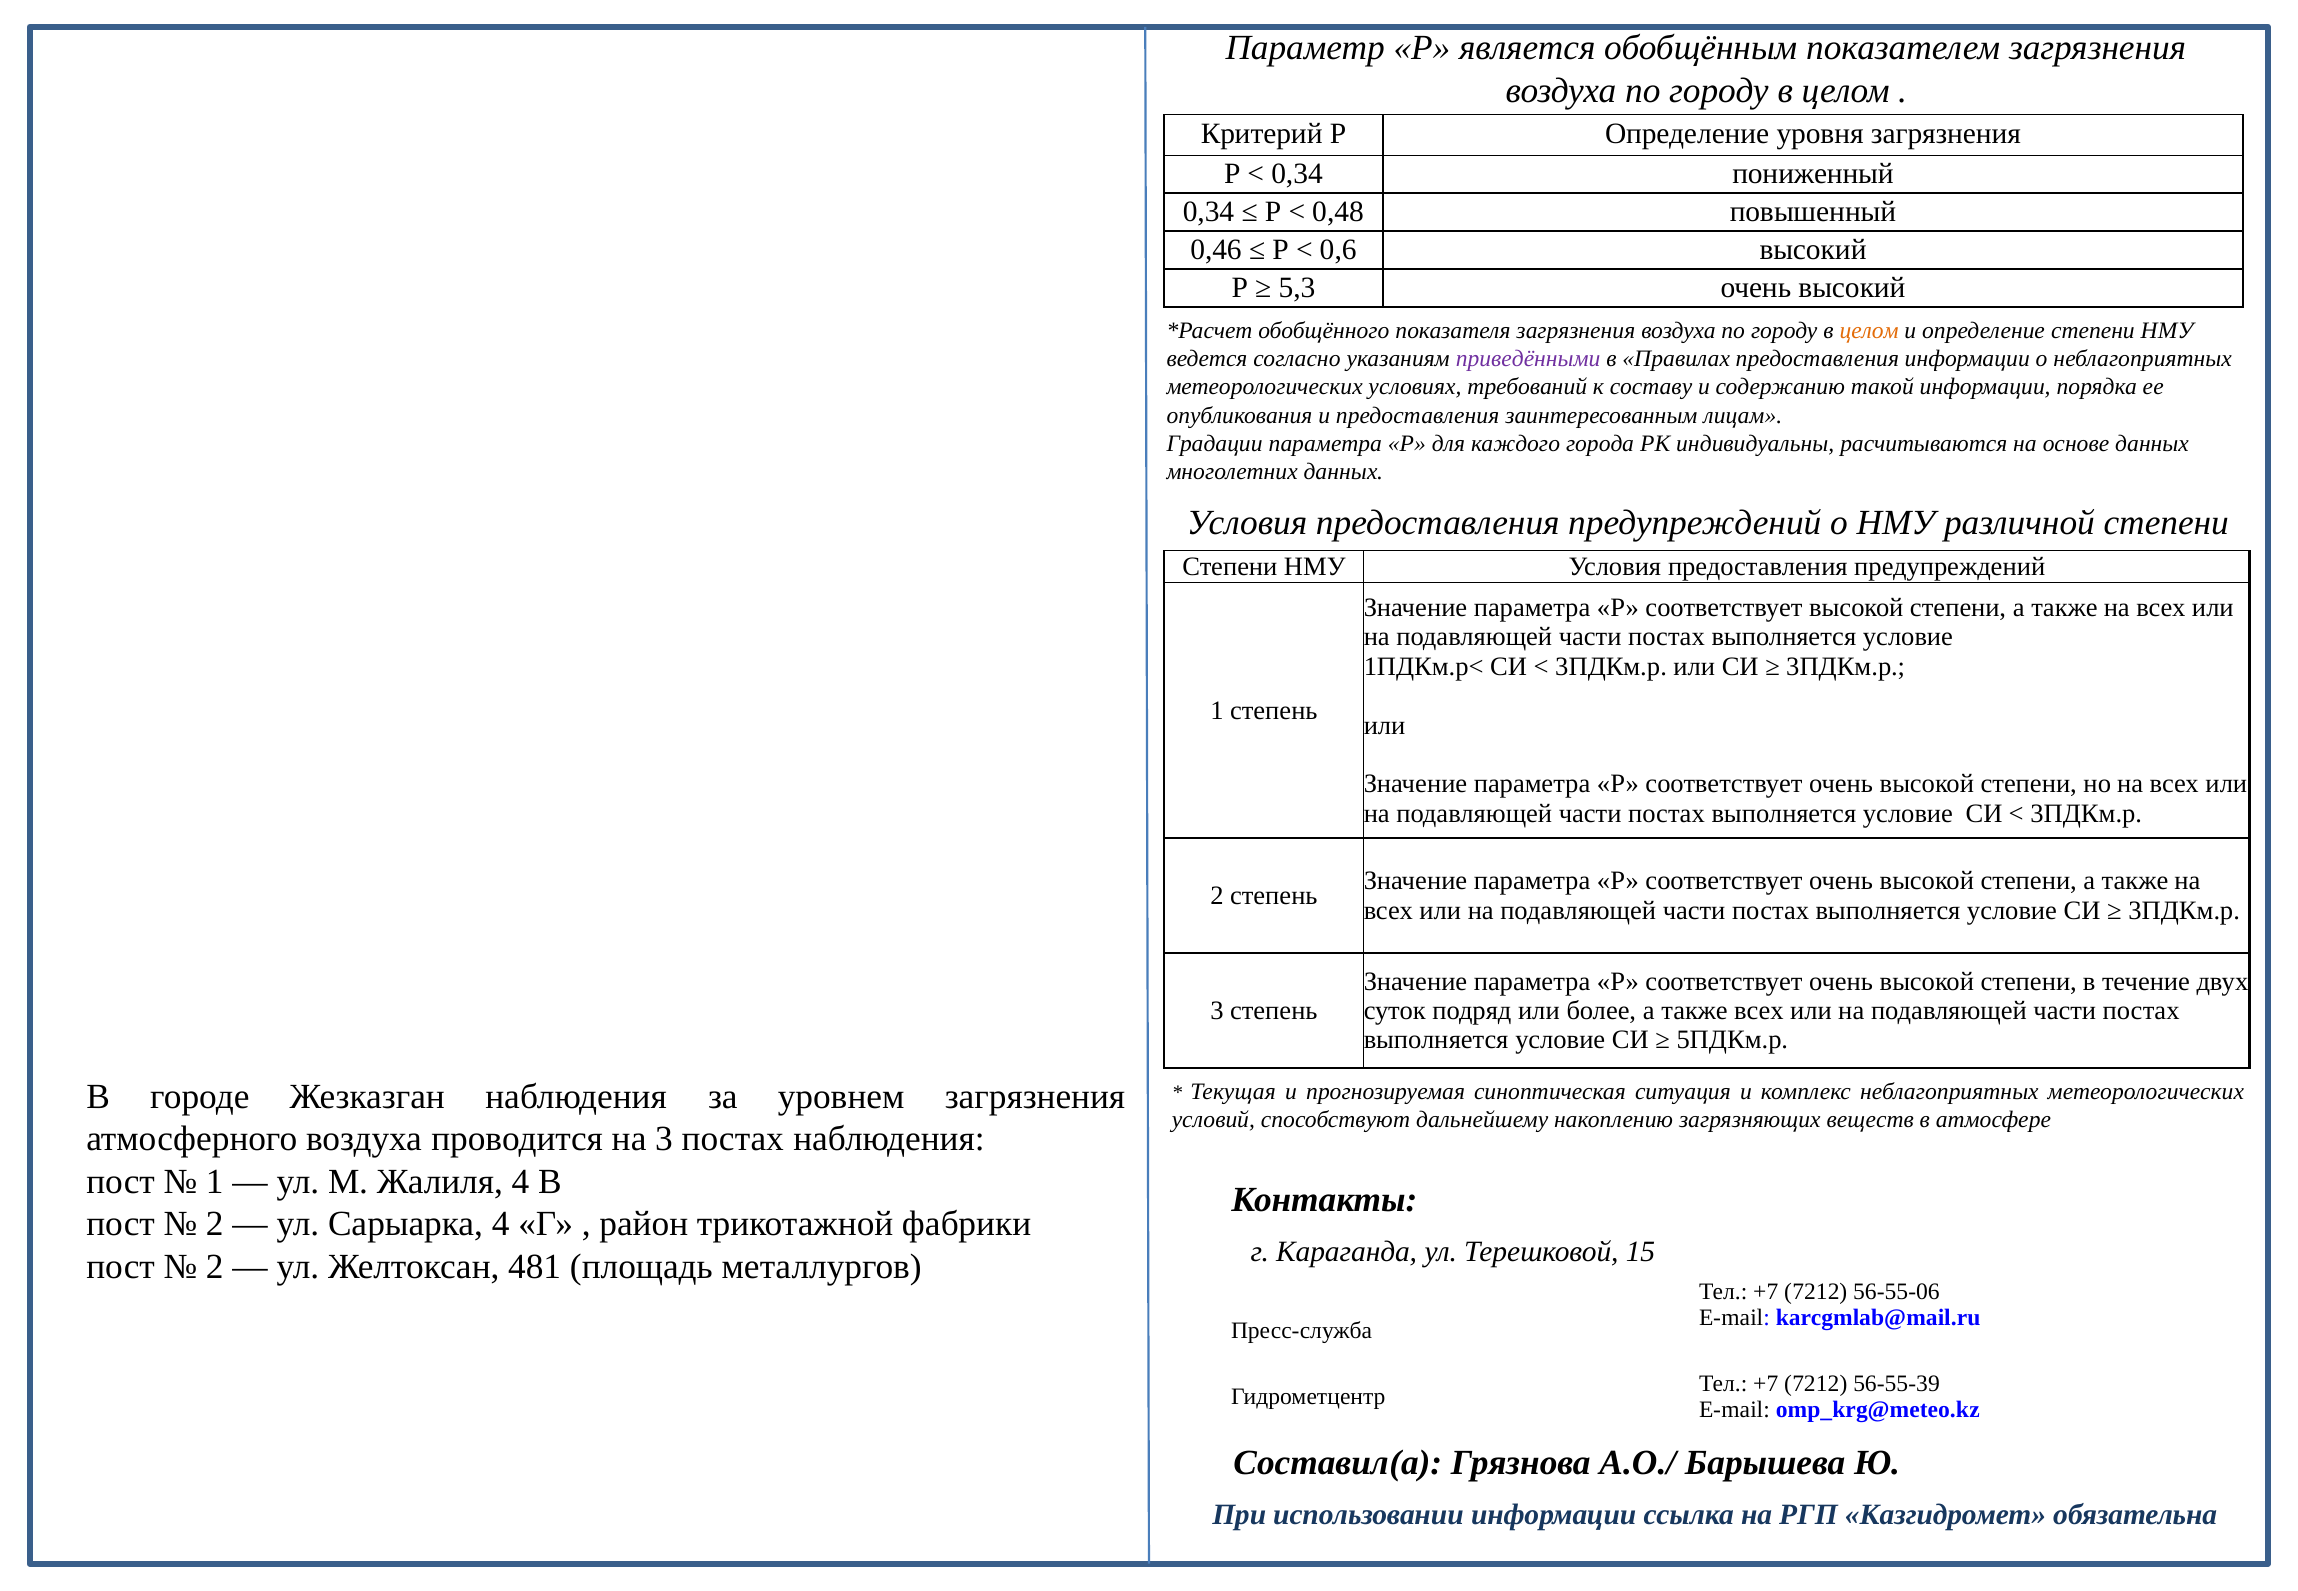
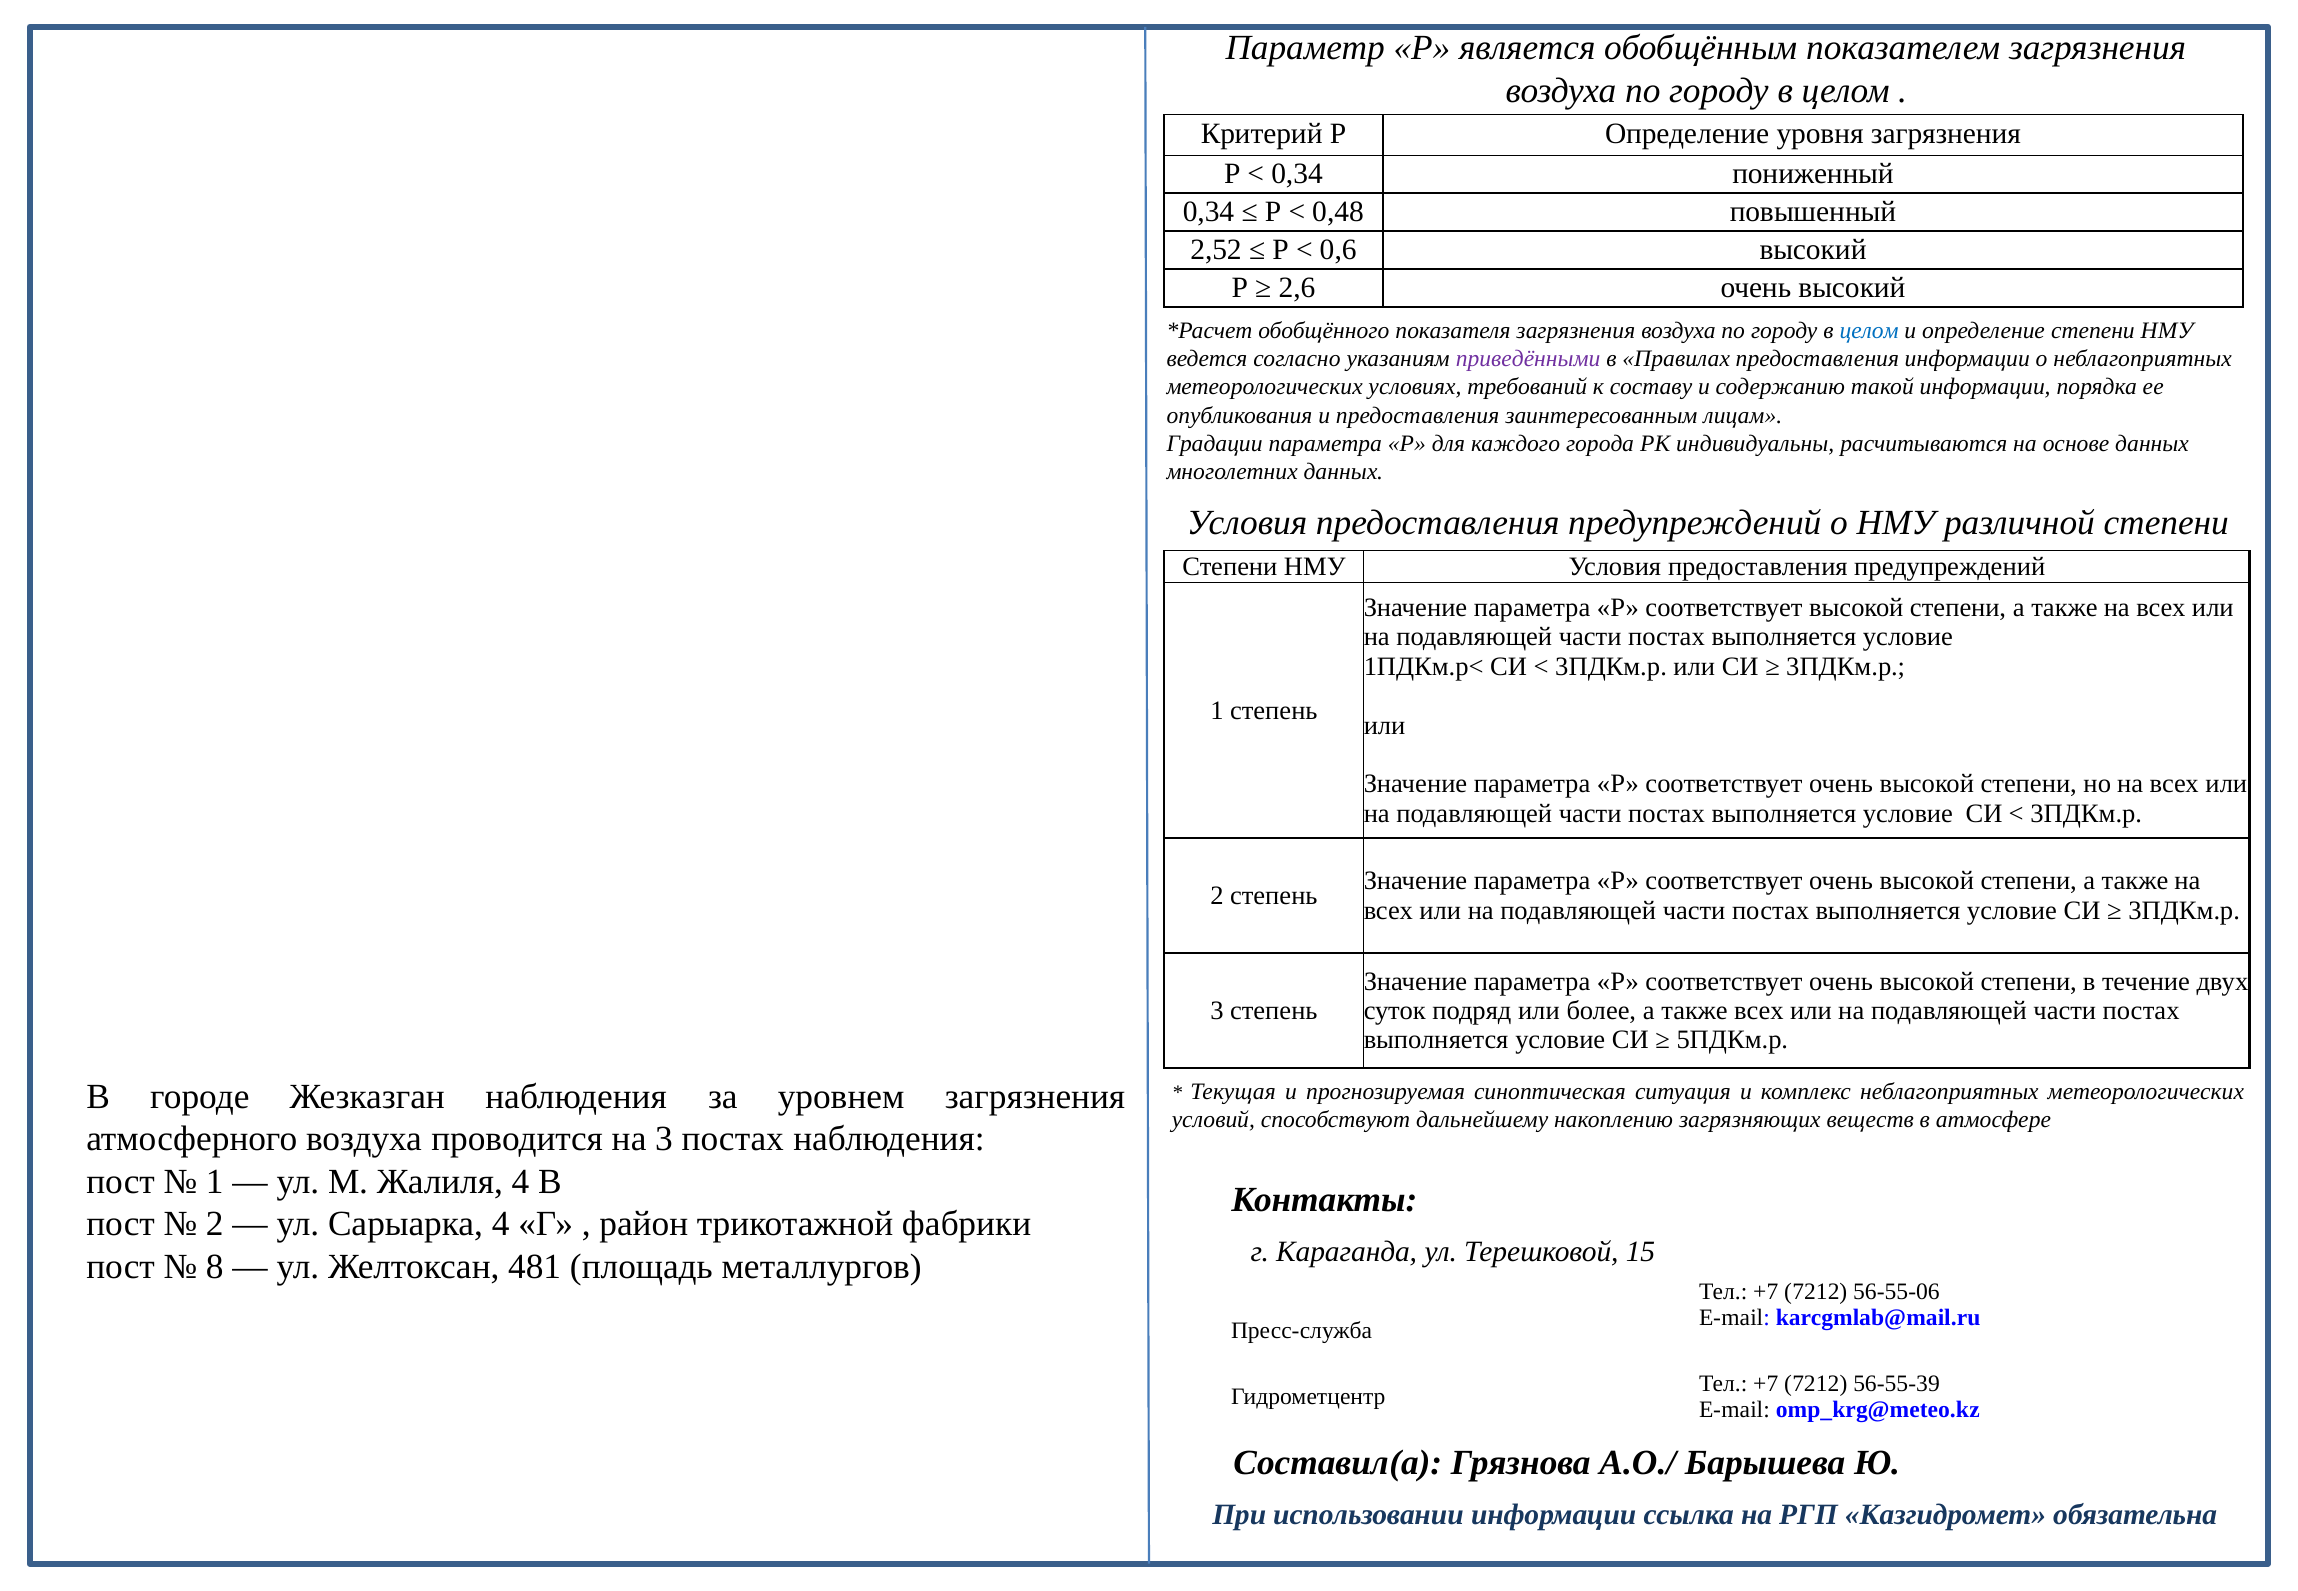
0,46: 0,46 -> 2,52 (1216, 250)
5,3: 5,3 -> 2,6 (1297, 288)
целом colour: orange -> blue (1869, 331)
2: 2 -> 8 (215, 1266)
